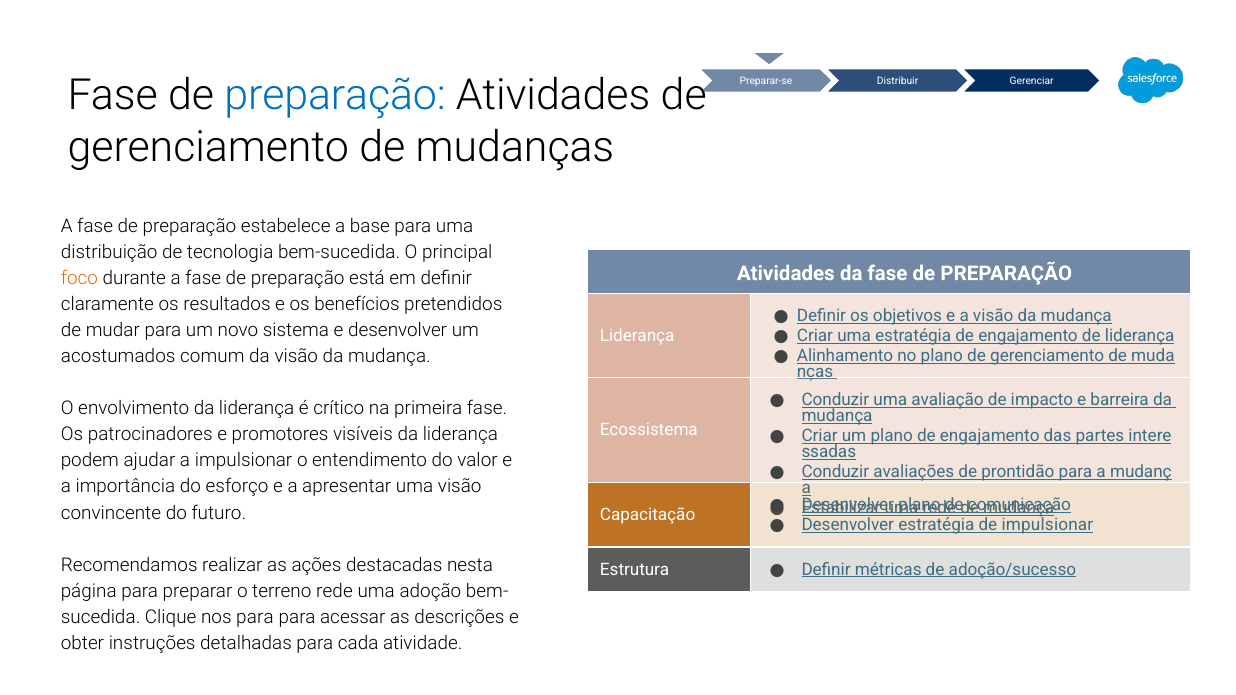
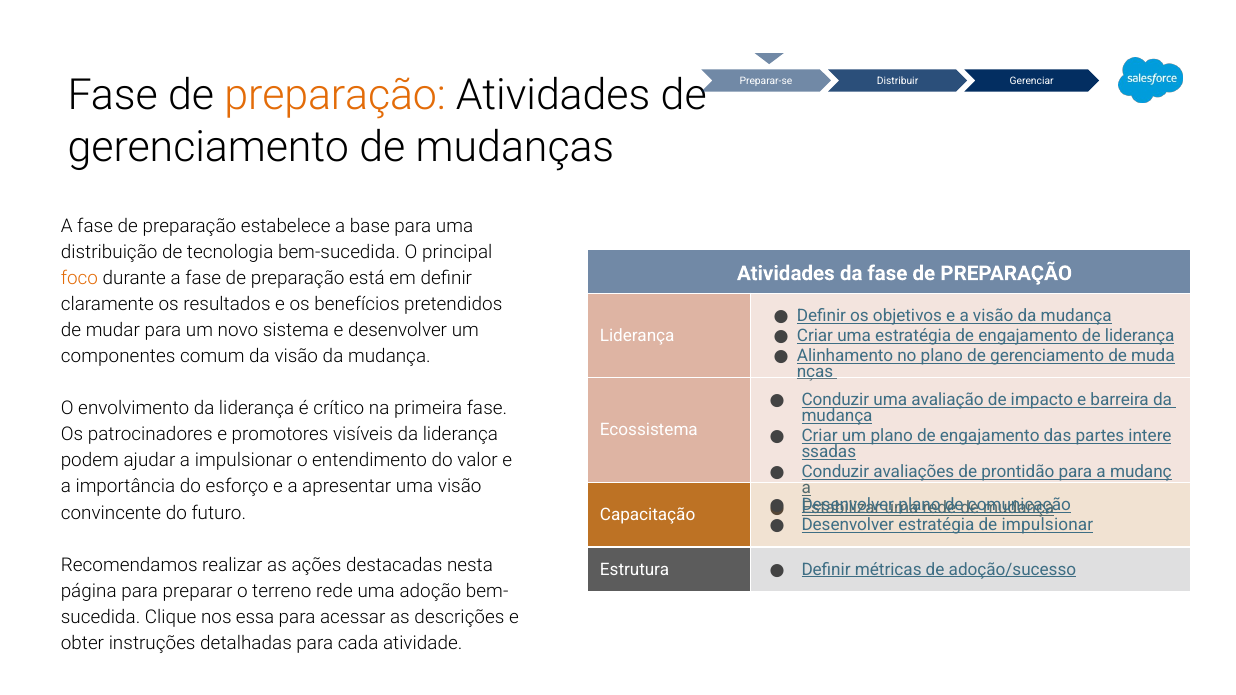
preparação colour: blue -> orange (335, 96)
acostumados: acostumados -> componentes (118, 357)
nos para: para -> essa (255, 617)
